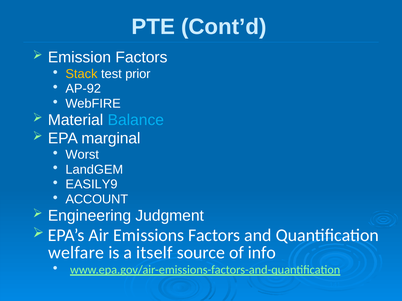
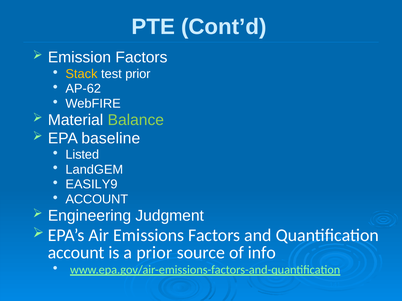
AP-92: AP-92 -> AP-62 (83, 89)
Balance colour: light blue -> light green (136, 120)
marginal: marginal -> baseline (111, 139)
Worst: Worst -> Listed (82, 155)
welfare: welfare -> account (76, 253)
a itself: itself -> prior (154, 253)
